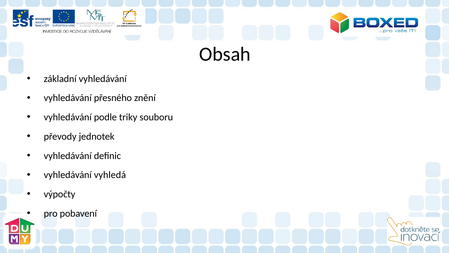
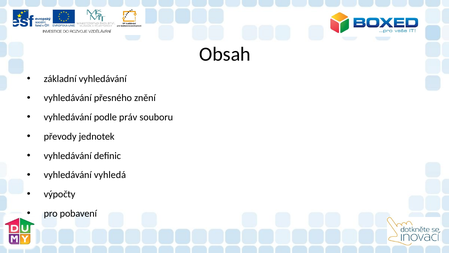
triky: triky -> práv (128, 117)
